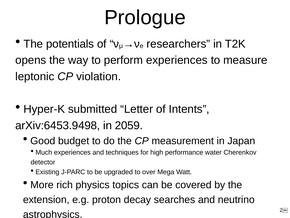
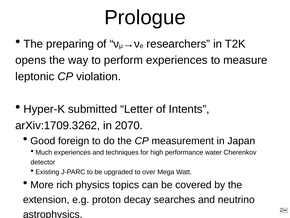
potentials: potentials -> preparing (70, 44)
arXiv:6453.9498: arXiv:6453.9498 -> arXiv:1709.3262 (58, 125)
2059: 2059 -> 2070 (129, 125)
budget: budget -> foreign (74, 141)
